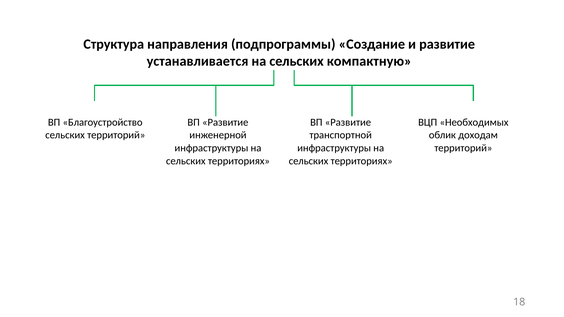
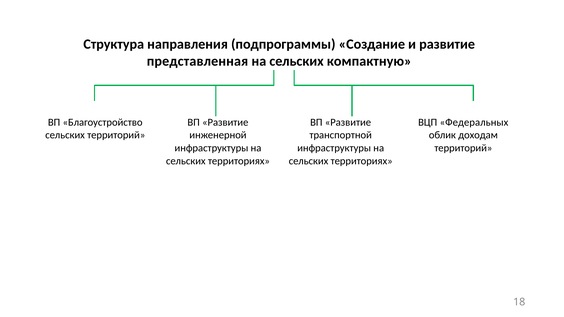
устанавливается: устанавливается -> представленная (197, 61)
Необходимых: Необходимых -> Федеральных (474, 122)
